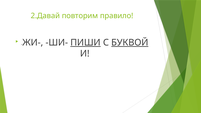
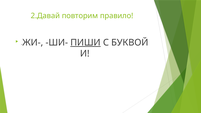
БУКВОЙ underline: present -> none (130, 43)
